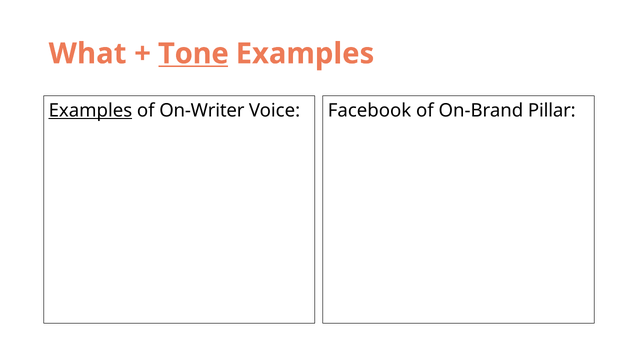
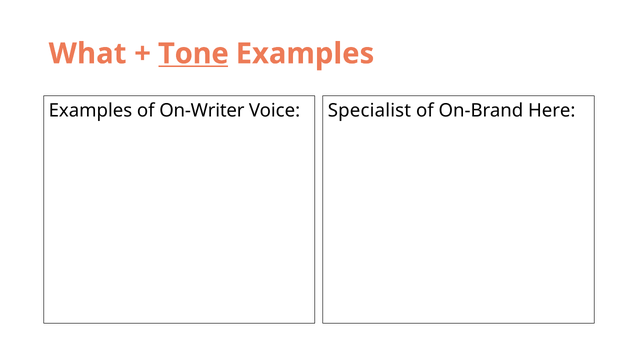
Examples underline: present -> none (90, 110)
Facebook: Facebook -> Specialist (369, 110)
Pillar: Pillar -> Here (552, 110)
